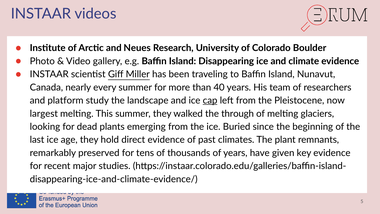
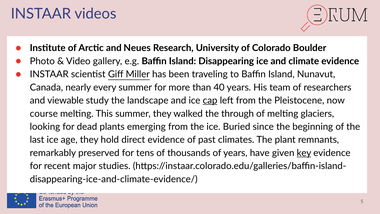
platform: platform -> viewable (66, 100)
largest: largest -> course (44, 113)
key underline: none -> present (304, 153)
